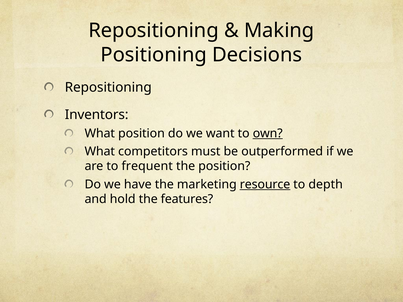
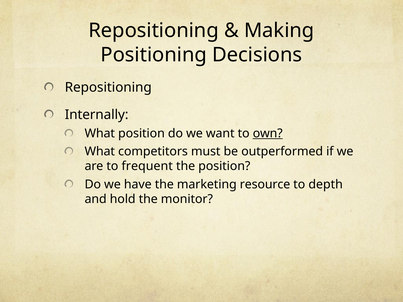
Inventors: Inventors -> Internally (97, 115)
resource underline: present -> none (265, 185)
features: features -> monitor (187, 199)
